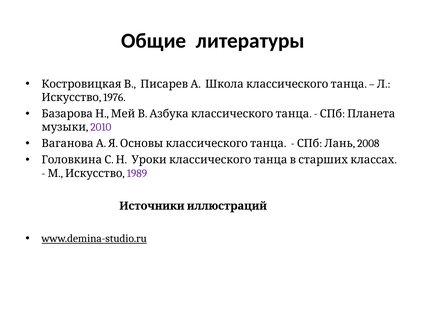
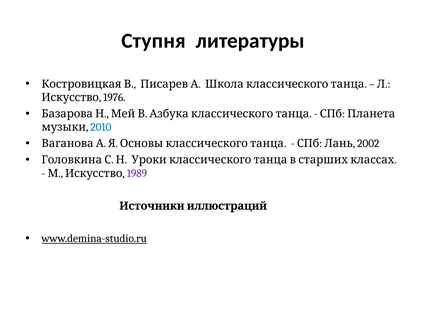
Общие: Общие -> Ступня (154, 41)
2010 colour: purple -> blue (101, 127)
2008: 2008 -> 2002 (368, 144)
